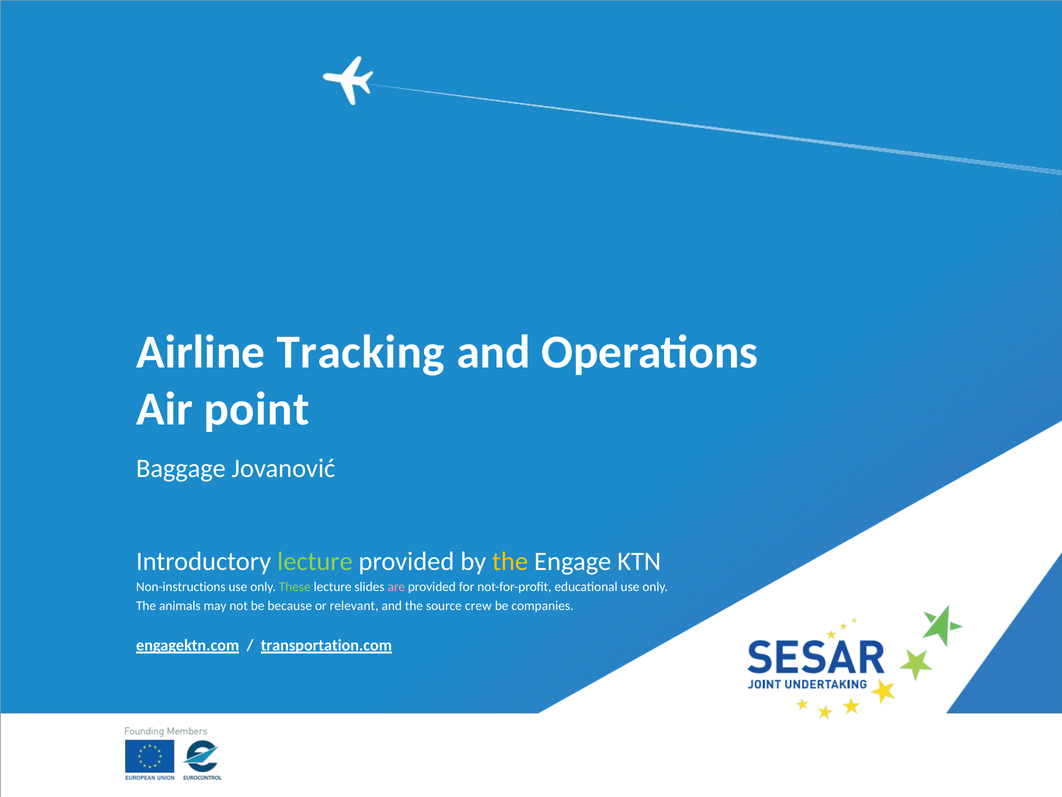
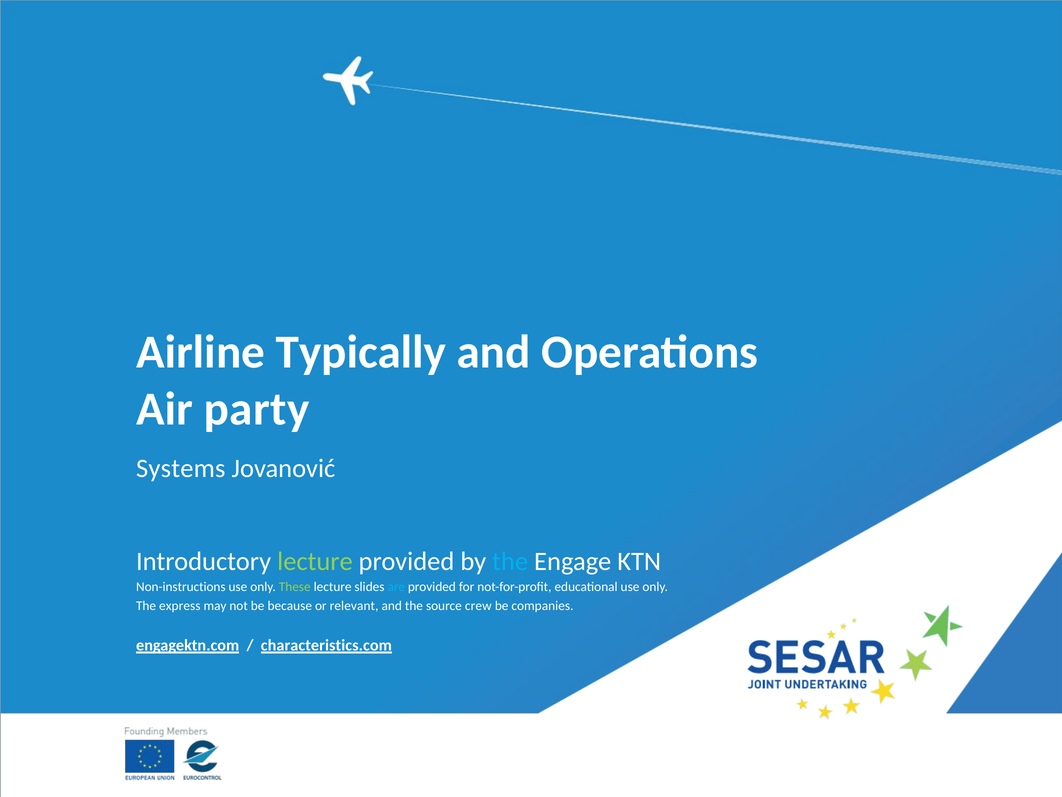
Tracking: Tracking -> Typically (361, 352)
point: point -> party (257, 409)
Baggage: Baggage -> Systems (181, 468)
the colour: yellow -> light blue (510, 561)
are colour: pink -> light blue (396, 587)
animals: animals -> express (180, 605)
transportation.com: transportation.com -> characteristics.com (326, 645)
